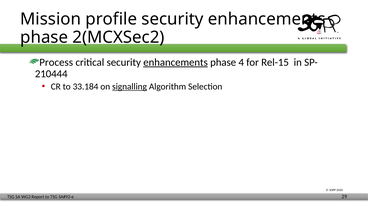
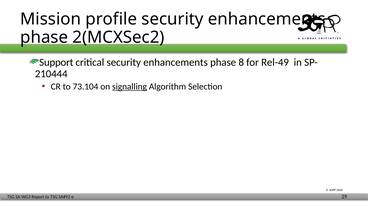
Process: Process -> Support (56, 62)
enhancements underline: present -> none (176, 62)
4: 4 -> 8 (241, 62)
Rel-15: Rel-15 -> Rel-49 (275, 62)
33.184: 33.184 -> 73.104 (86, 86)
